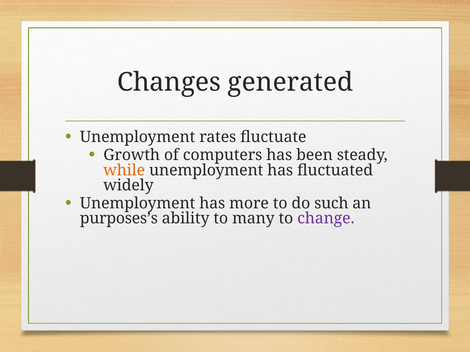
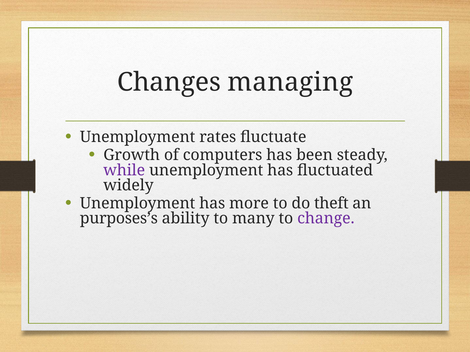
generated: generated -> managing (290, 82)
while colour: orange -> purple (124, 170)
such: such -> theft (331, 204)
